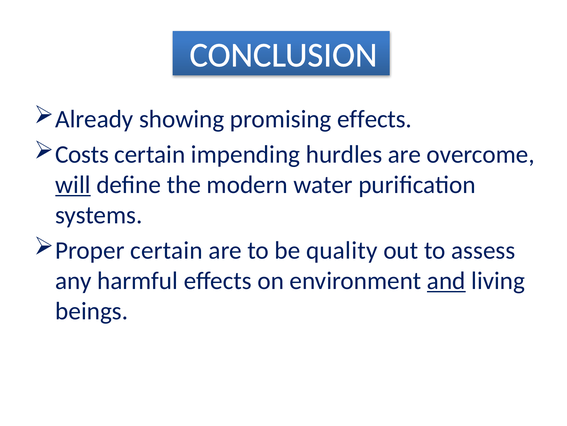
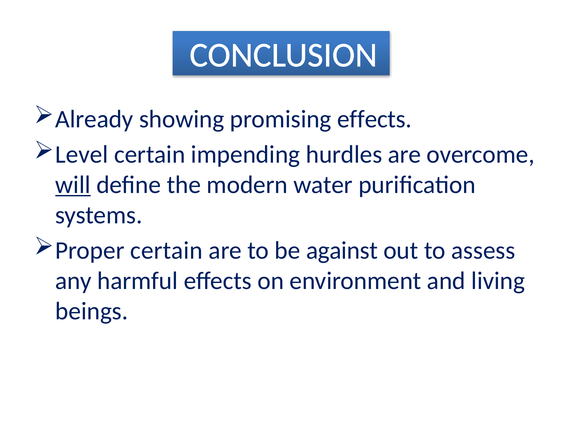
Costs: Costs -> Level (82, 154)
quality: quality -> against (342, 250)
and underline: present -> none (446, 280)
